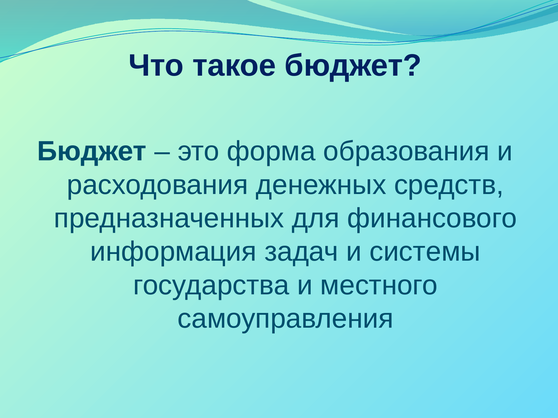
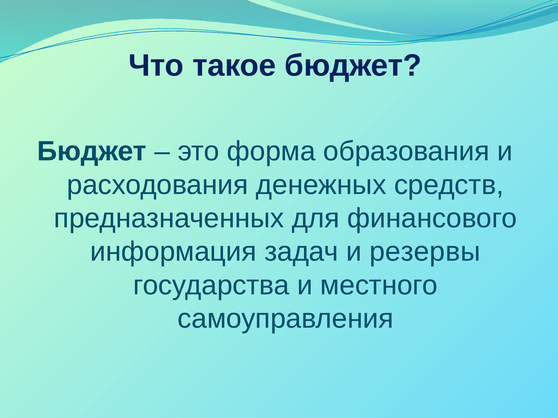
системы: системы -> резервы (425, 252)
